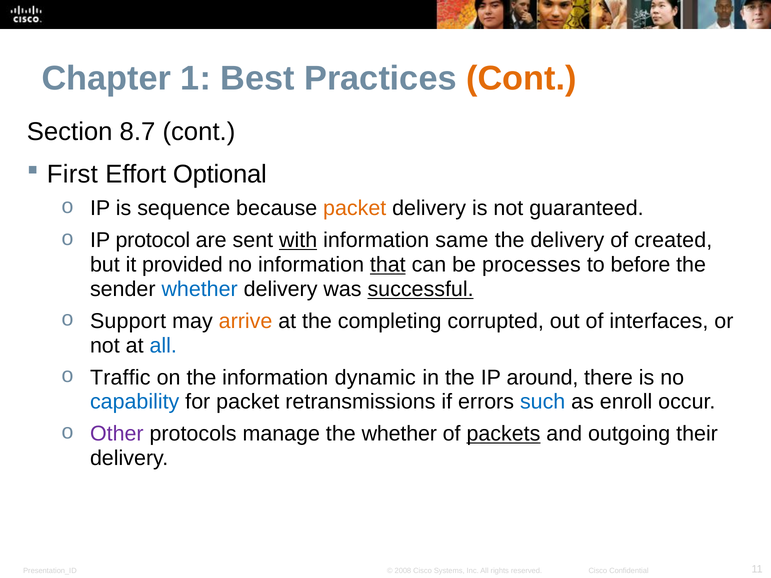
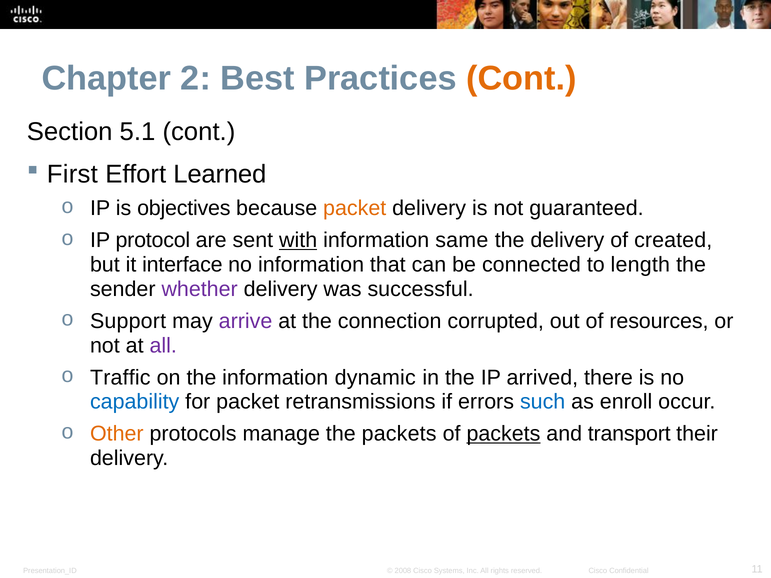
1: 1 -> 2 (196, 78)
8.7: 8.7 -> 5.1 (137, 132)
Optional: Optional -> Learned (220, 174)
sequence: sequence -> objectives (184, 209)
provided: provided -> interface (182, 265)
that underline: present -> none (388, 265)
processes: processes -> connected (531, 265)
before: before -> length (640, 265)
whether colour: blue -> purple (200, 289)
successful underline: present -> none (421, 289)
arrive colour: orange -> purple (246, 321)
completing: completing -> connection (390, 321)
interfaces: interfaces -> resources (659, 321)
all colour: blue -> purple (163, 346)
around: around -> arrived (542, 378)
Other colour: purple -> orange (117, 434)
the whether: whether -> packets (399, 434)
outgoing: outgoing -> transport (629, 434)
